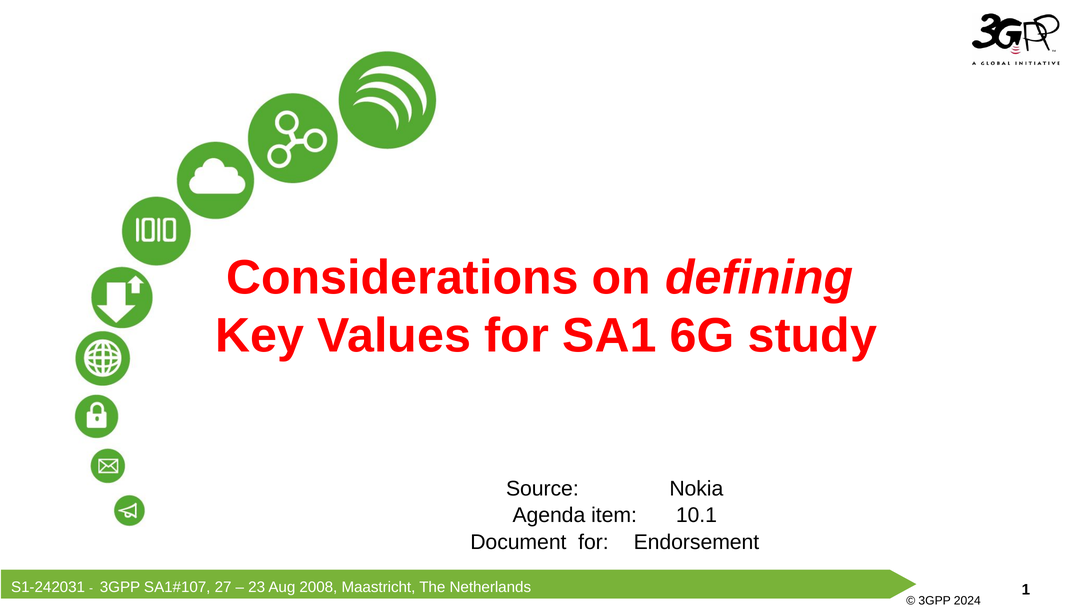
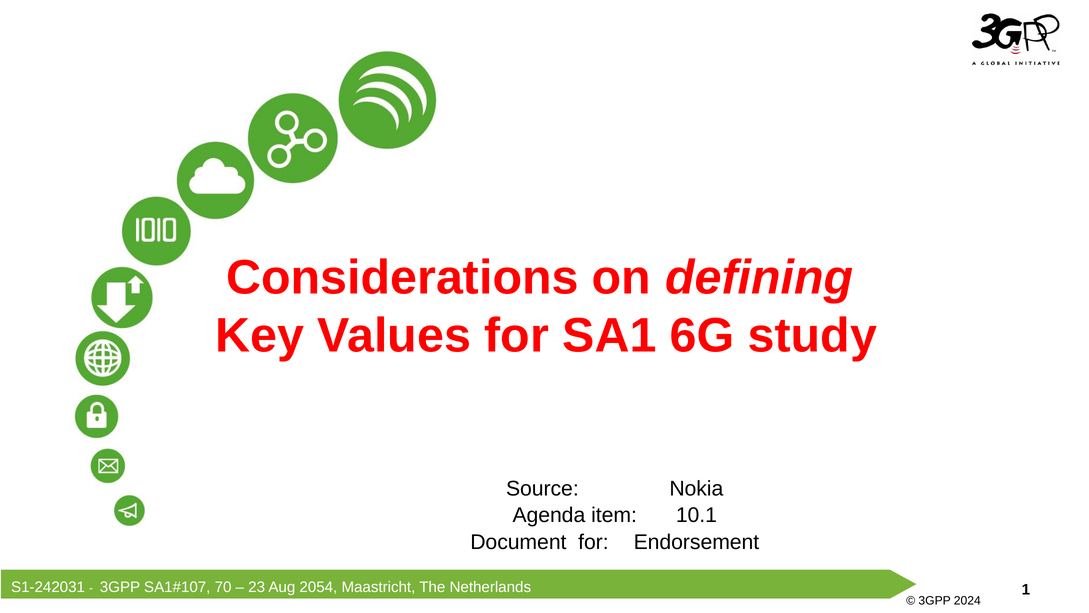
27: 27 -> 70 (223, 587)
2008: 2008 -> 2054 (318, 587)
